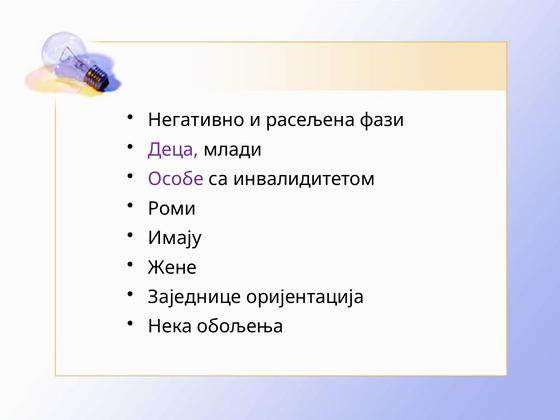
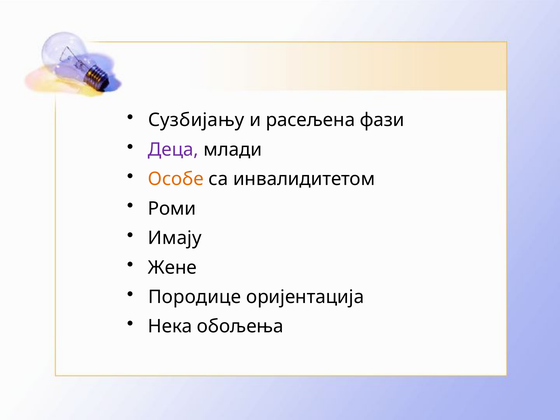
Негативно: Негативно -> Сузбијању (196, 120)
Особе colour: purple -> orange (176, 179)
Заједнице: Заједнице -> Породице (195, 297)
